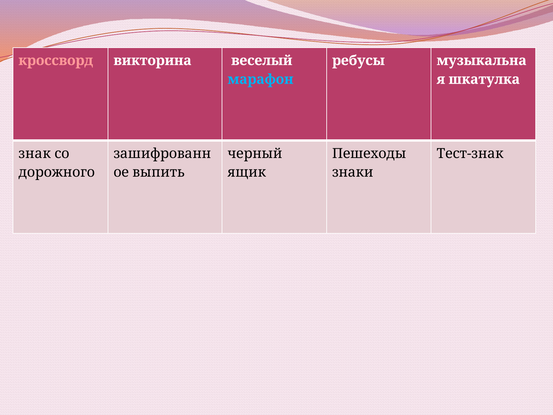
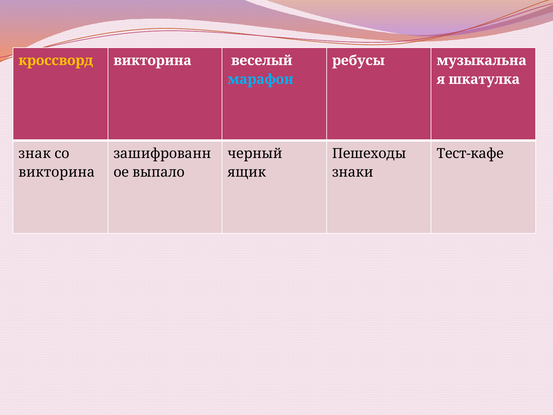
кроссворд colour: pink -> yellow (56, 60)
Тест-знак: Тест-знак -> Тест-кафе (470, 153)
дорожного: дорожного -> викторина (57, 172)
выпить: выпить -> выпало (158, 172)
